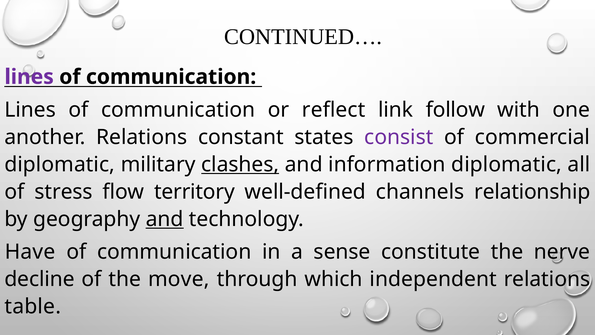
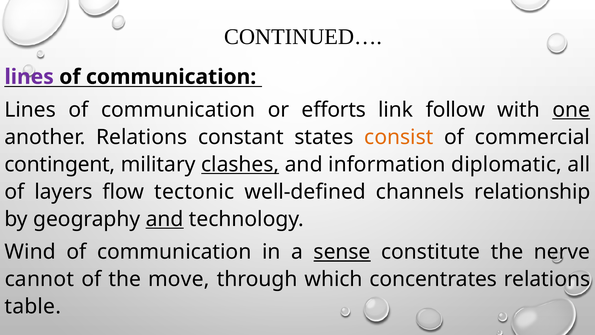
reﬂect: reﬂect -> efforts (334, 110)
one underline: none -> present (571, 110)
consist colour: purple -> orange (399, 137)
diplomatic: diplomatic -> contingent (60, 164)
stress: stress -> layers (64, 192)
territory: territory -> tectonic (194, 192)
Have: Have -> Wind (30, 252)
sense underline: none -> present (342, 252)
decline: decline -> cannot (39, 279)
independent: independent -> concentrates (433, 279)
